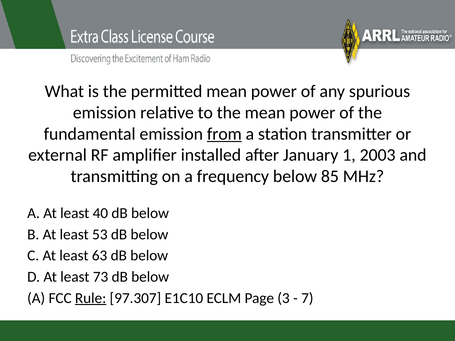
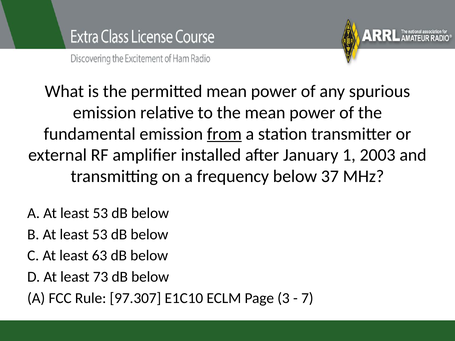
85: 85 -> 37 (330, 176)
A At least 40: 40 -> 53 (100, 213)
Rule underline: present -> none (91, 298)
